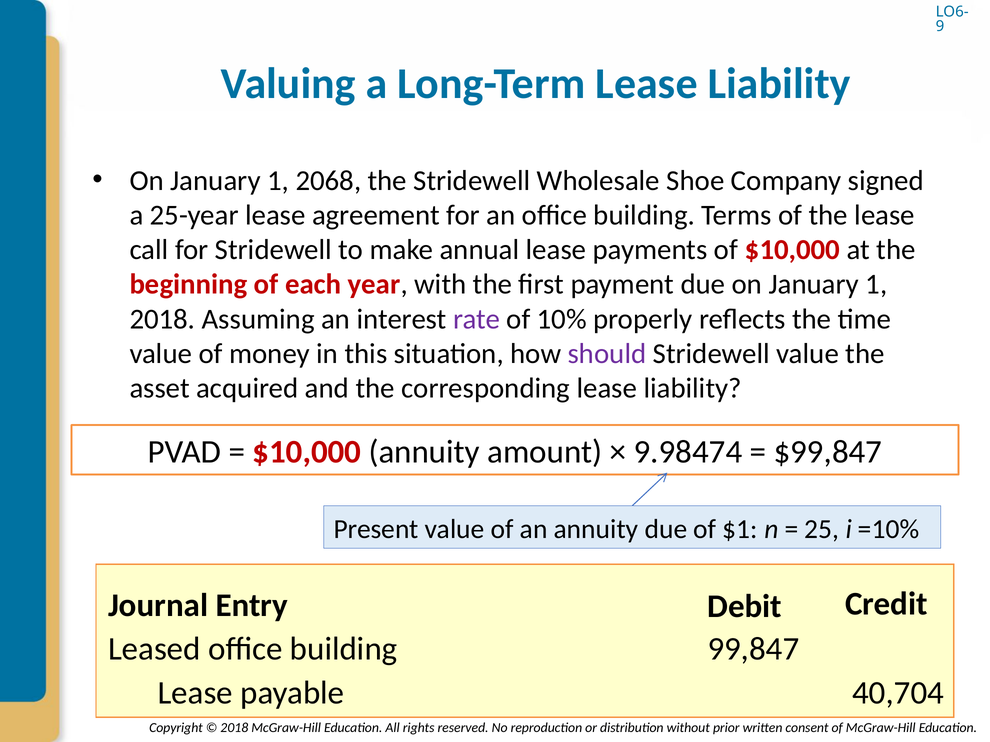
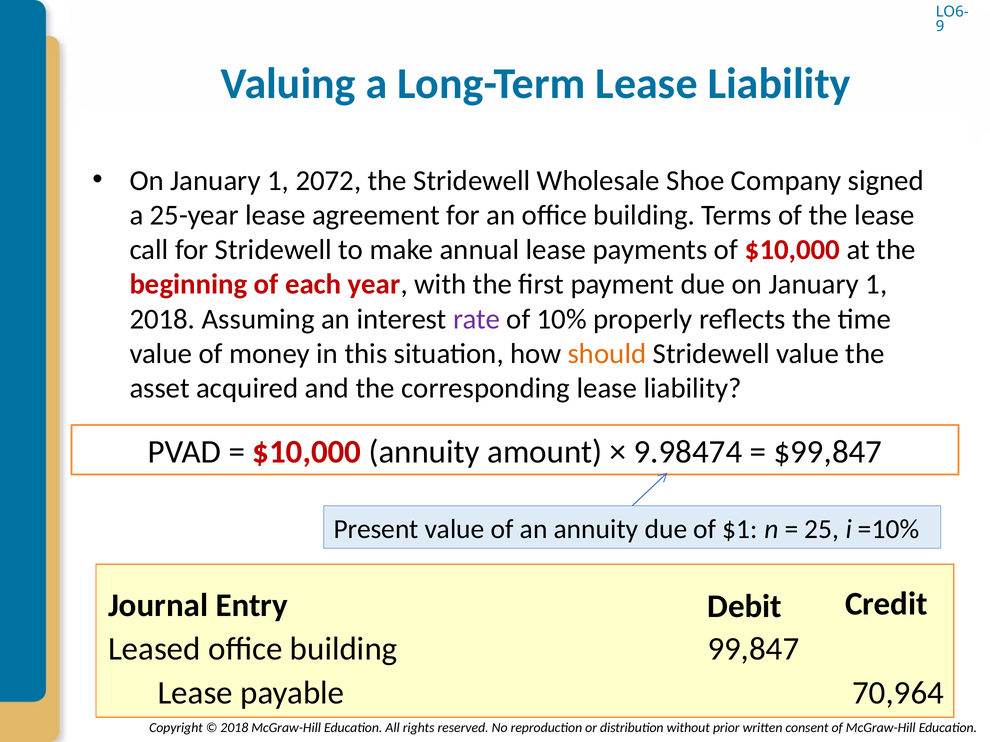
2068: 2068 -> 2072 (328, 181)
should colour: purple -> orange (607, 354)
40,704: 40,704 -> 70,964 (898, 693)
